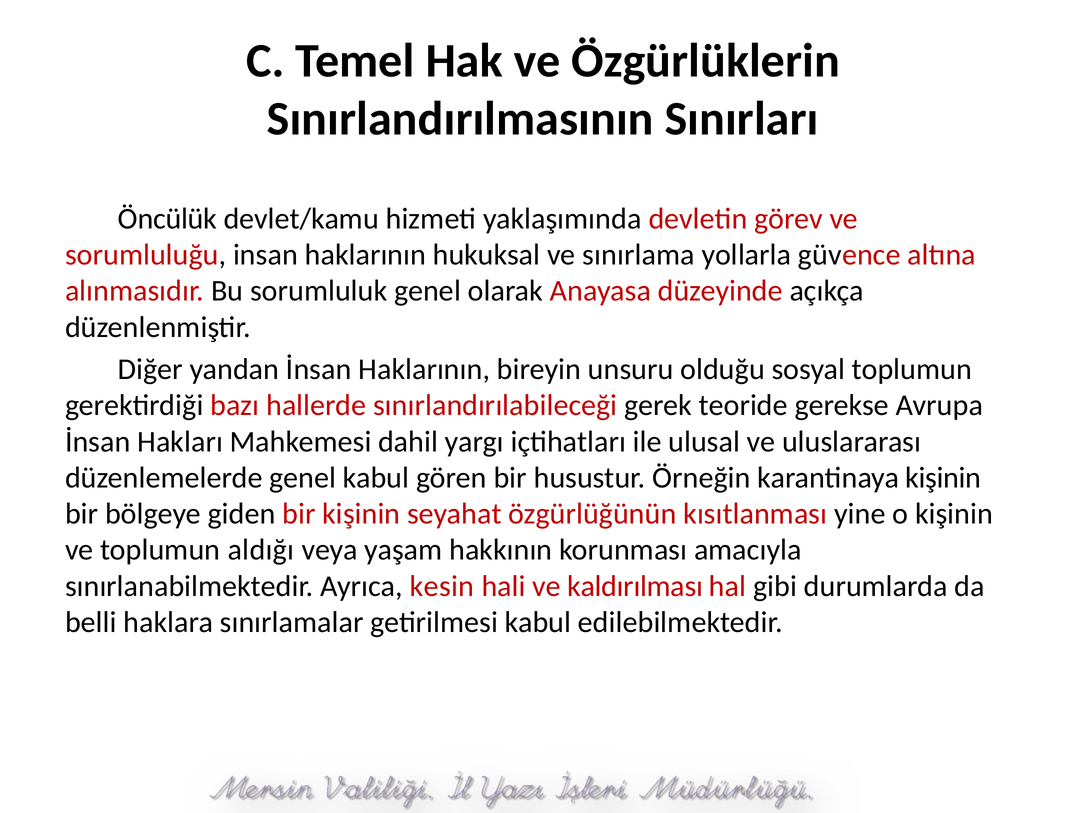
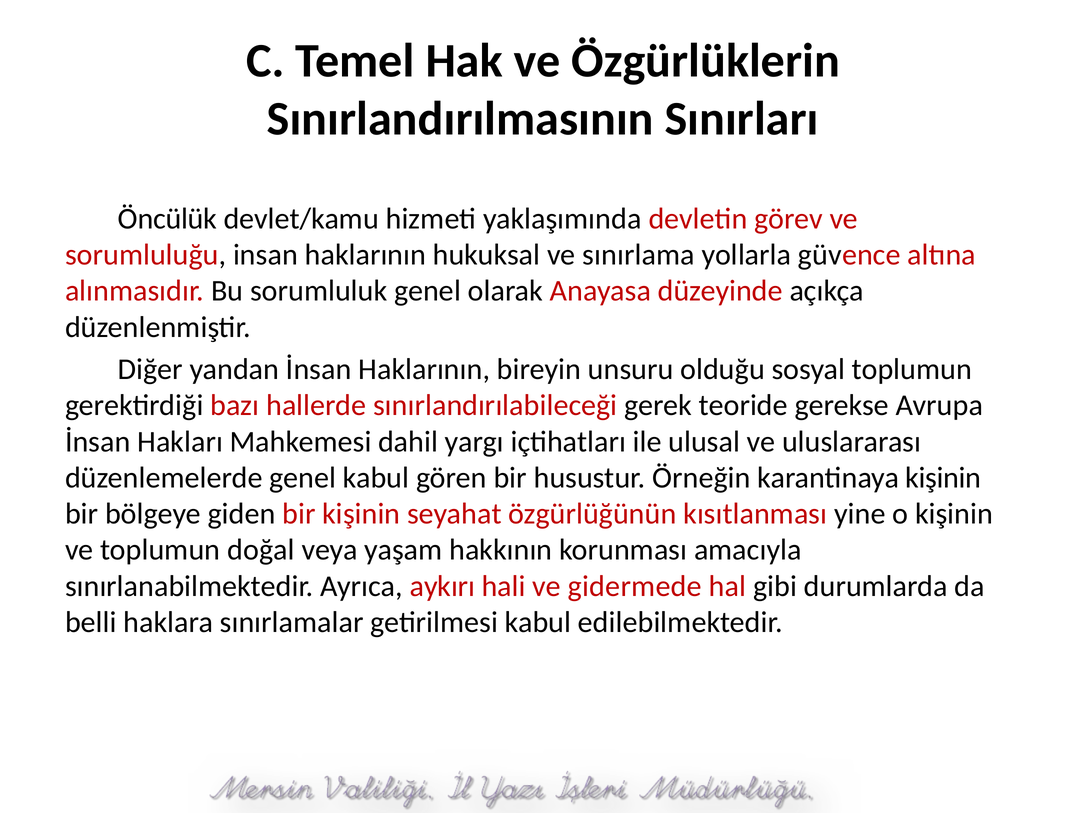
aldığı: aldığı -> doğal (261, 550)
kesin: kesin -> aykırı (442, 586)
kaldırılması: kaldırılması -> gidermede (635, 586)
